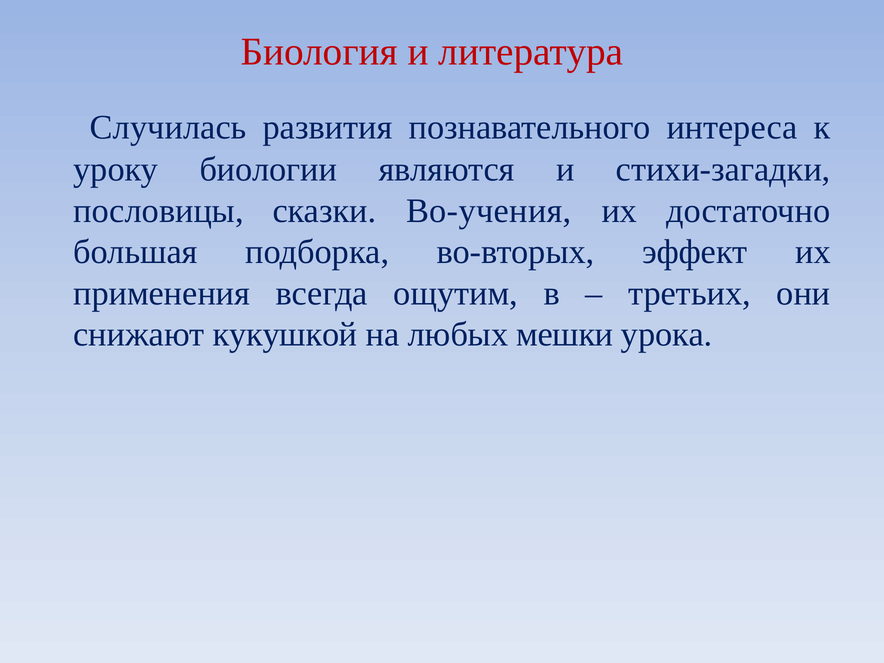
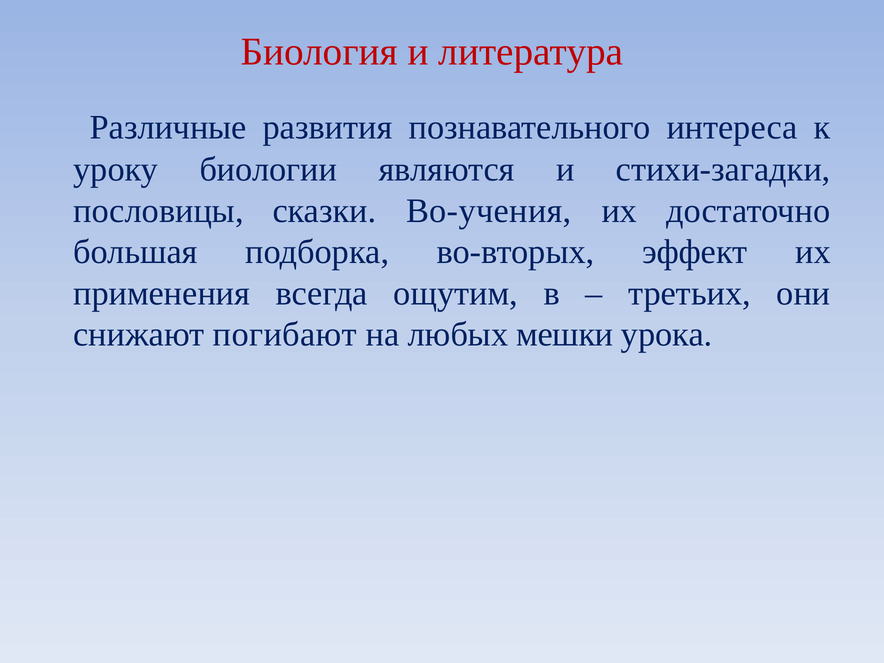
Случилась: Случилась -> Различные (168, 127)
кукушкой: кукушкой -> погибают (285, 335)
